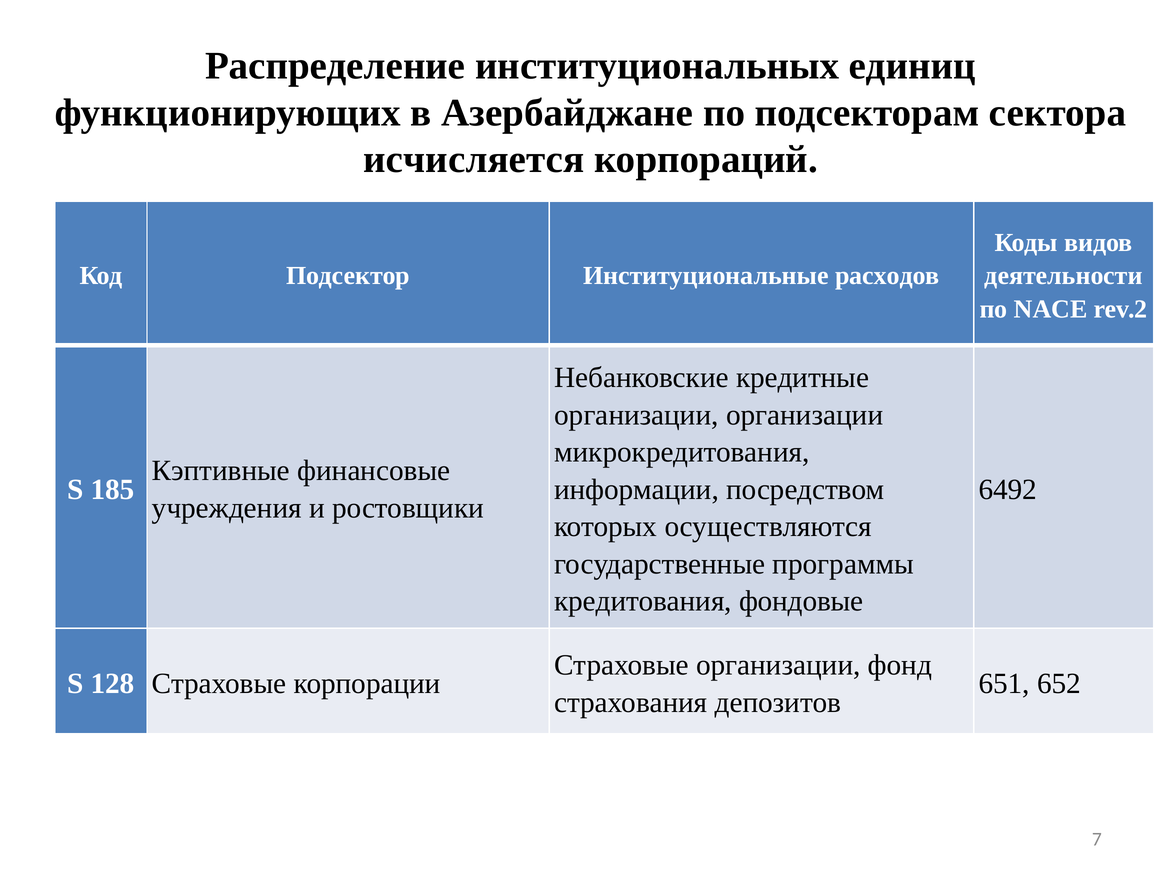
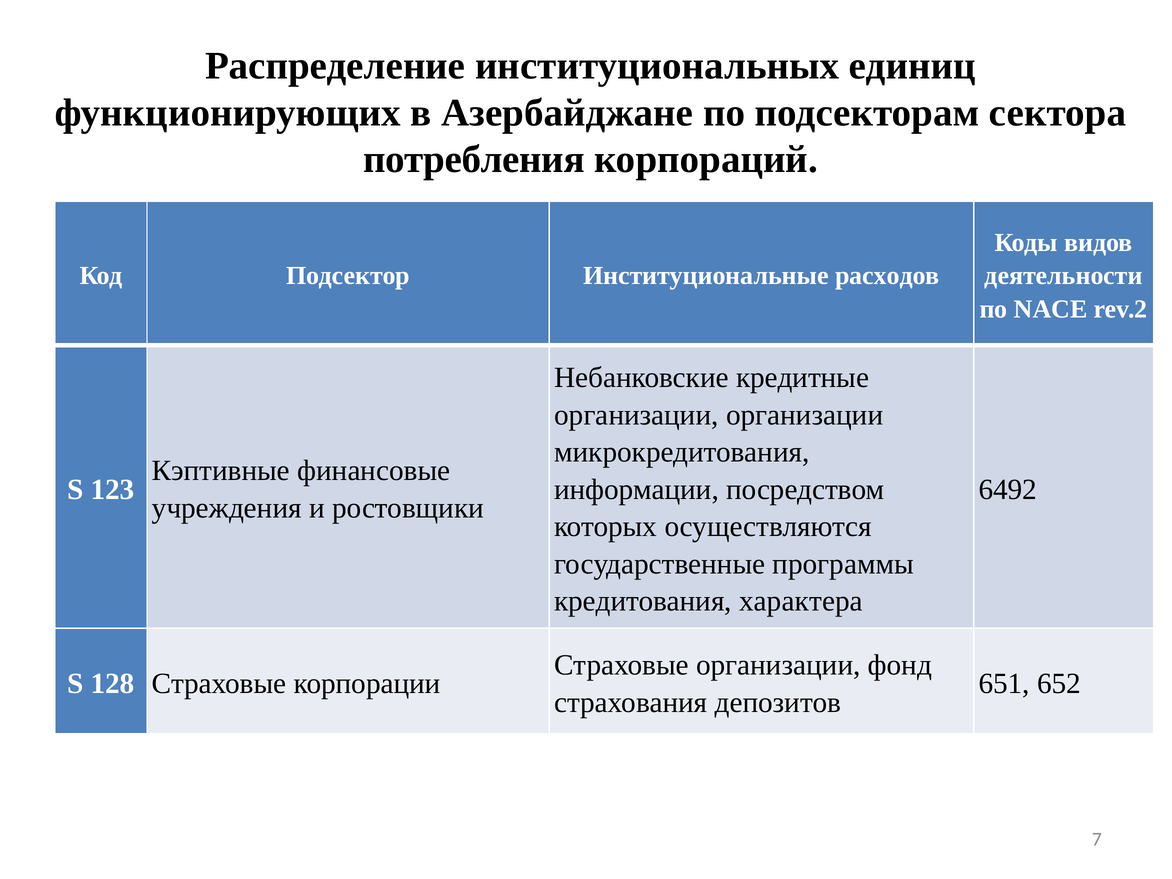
исчисляется: исчисляется -> потребления (474, 159)
185: 185 -> 123 (113, 489)
фондовые: фондовые -> характера (801, 601)
